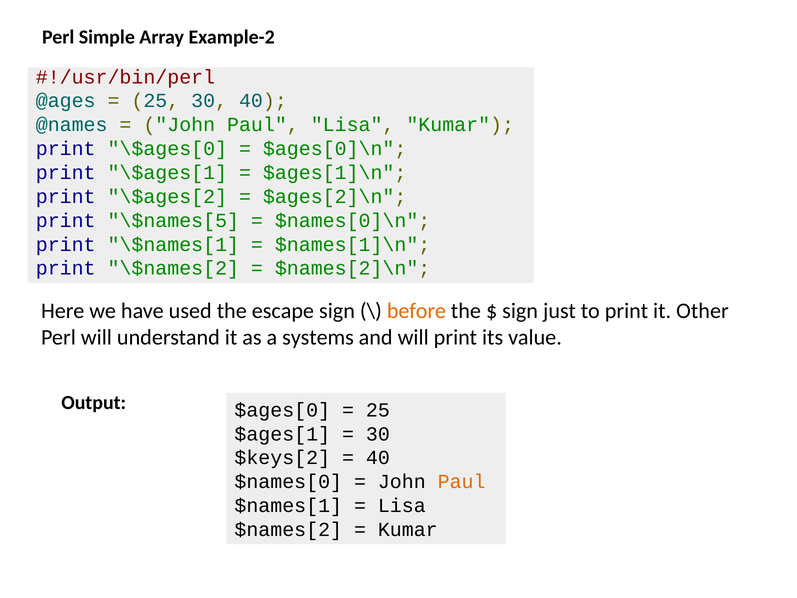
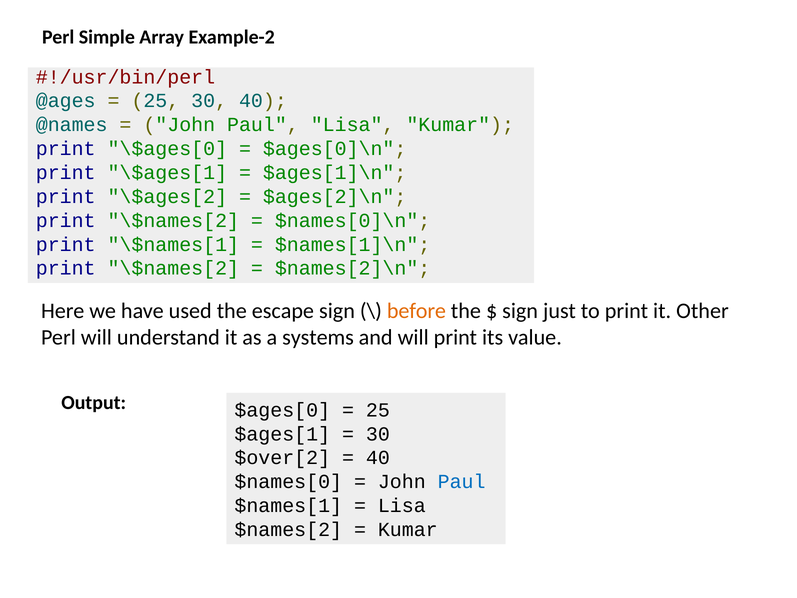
\$names[5: \$names[5 -> \$names[2 (173, 220)
$keys[2: $keys[2 -> $over[2 (282, 458)
Paul colour: orange -> blue (462, 482)
